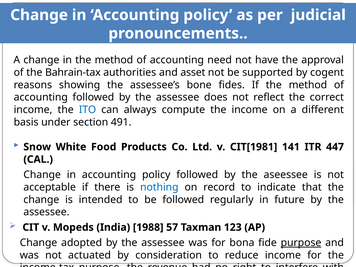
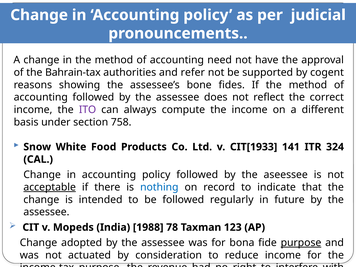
asset: asset -> refer (193, 72)
ITO colour: blue -> purple (88, 110)
491: 491 -> 758 (121, 122)
CIT[1981: CIT[1981 -> CIT[1933 (254, 147)
447: 447 -> 324 (335, 147)
acceptable underline: none -> present (50, 187)
57: 57 -> 78 (172, 227)
